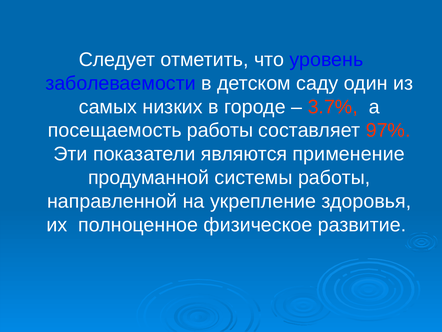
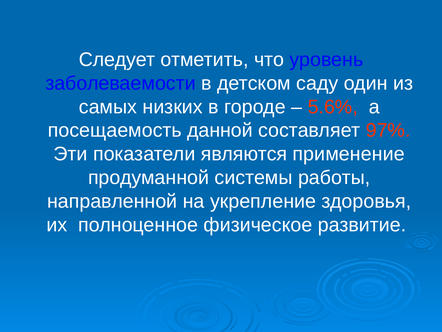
3.7%: 3.7% -> 5.6% (333, 107)
посещаемость работы: работы -> данной (220, 130)
